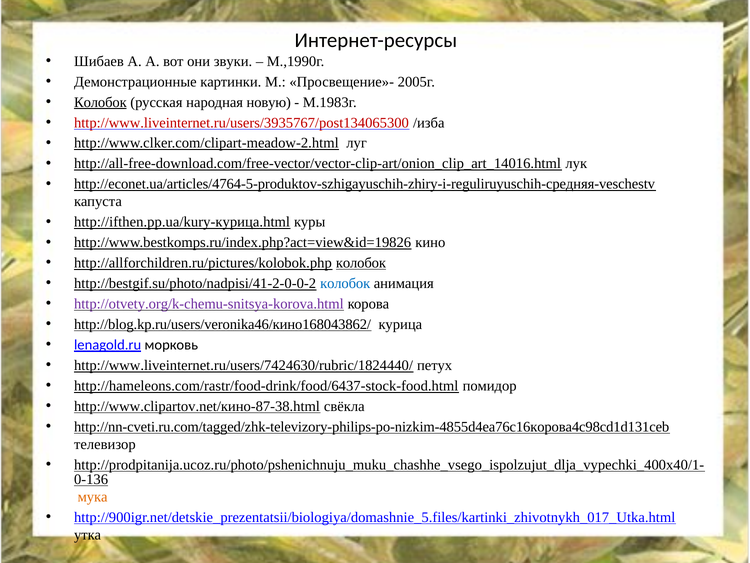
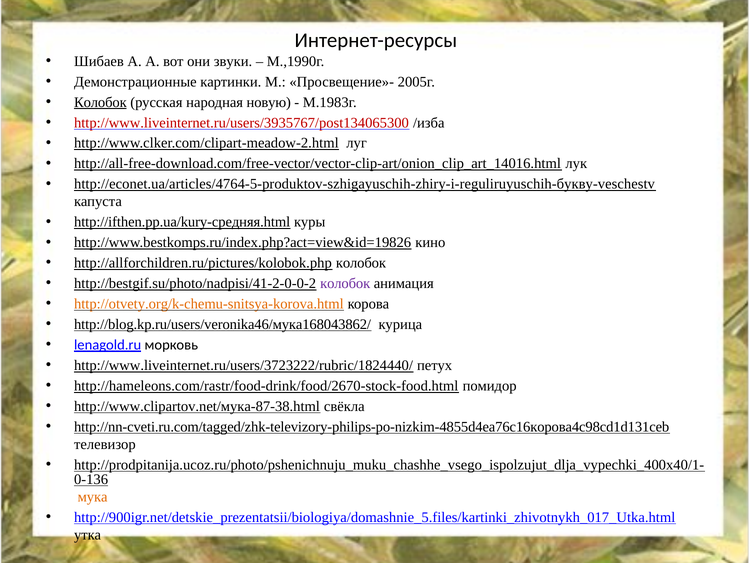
http://econet.ua/articles/4764-5-produktov-szhigayuschih-zhiry-i-reguliruyuschih-средняя-veschestv: http://econet.ua/articles/4764-5-produktov-szhigayuschih-zhiry-i-reguliruyuschih-средняя-veschestv -> http://econet.ua/articles/4764-5-produktov-szhigayuschih-zhiry-i-reguliruyuschih-букву-veschestv (364, 184)
http://ifthen.pp.ua/kury-курица.html: http://ifthen.pp.ua/kury-курица.html -> http://ifthen.pp.ua/kury-средняя.html (182, 222)
колобок underline: present -> none (361, 263)
колобок colour: blue -> purple (345, 283)
http://otvety.org/k-chemu-snitsya-korova.html colour: purple -> orange (209, 304)
http://blog.kp.ru/users/veronika46/кино168043862/: http://blog.kp.ru/users/veronika46/кино168043862/ -> http://blog.kp.ru/users/veronika46/мука168043862/ (223, 324)
http://www.liveinternet.ru/users/7424630/rubric/1824440/: http://www.liveinternet.ru/users/7424630/rubric/1824440/ -> http://www.liveinternet.ru/users/3723222/rubric/1824440/ (243, 365)
http://hameleons.com/rastr/food-drink/food/6437-stock-food.html: http://hameleons.com/rastr/food-drink/food/6437-stock-food.html -> http://hameleons.com/rastr/food-drink/food/2670-stock-food.html (266, 386)
http://www.clipartov.net/кино-87-38.html: http://www.clipartov.net/кино-87-38.html -> http://www.clipartov.net/мука-87-38.html (197, 406)
